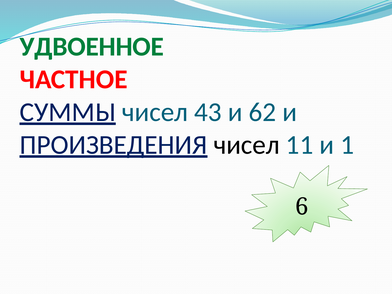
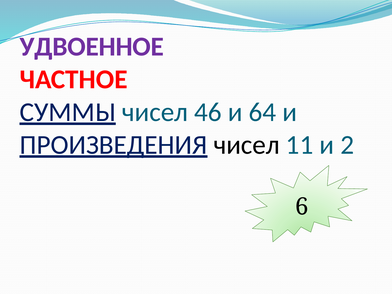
УДВОЕННОЕ colour: green -> purple (92, 47)
43: 43 -> 46 (208, 112)
62: 62 -> 64 (262, 112)
1: 1 -> 2 (347, 145)
